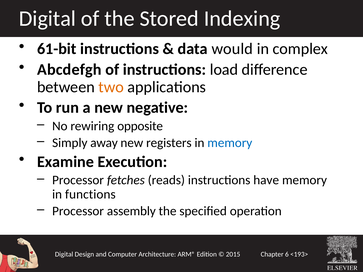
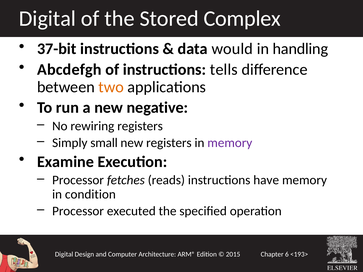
Indexing: Indexing -> Complex (242, 19)
61-bit: 61-bit -> 37-bit (57, 49)
complex: complex -> handling (300, 49)
load: load -> tells (224, 70)
rewiring opposite: opposite -> registers (140, 126)
away: away -> small (104, 143)
memory colour: blue -> purple (230, 143)
functions: functions -> condition (90, 194)
assembly: assembly -> executed (131, 211)
